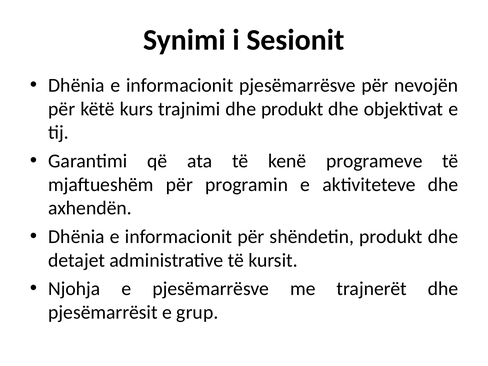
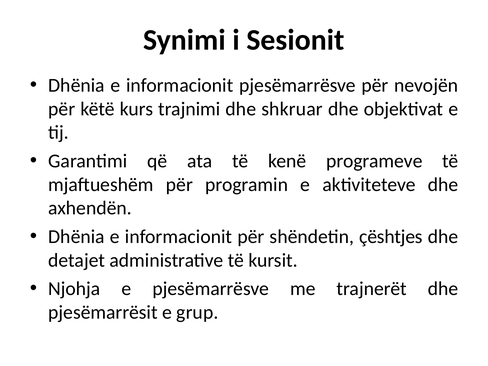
dhe produkt: produkt -> shkruar (292, 109)
shëndetin produkt: produkt -> çështjes (391, 237)
